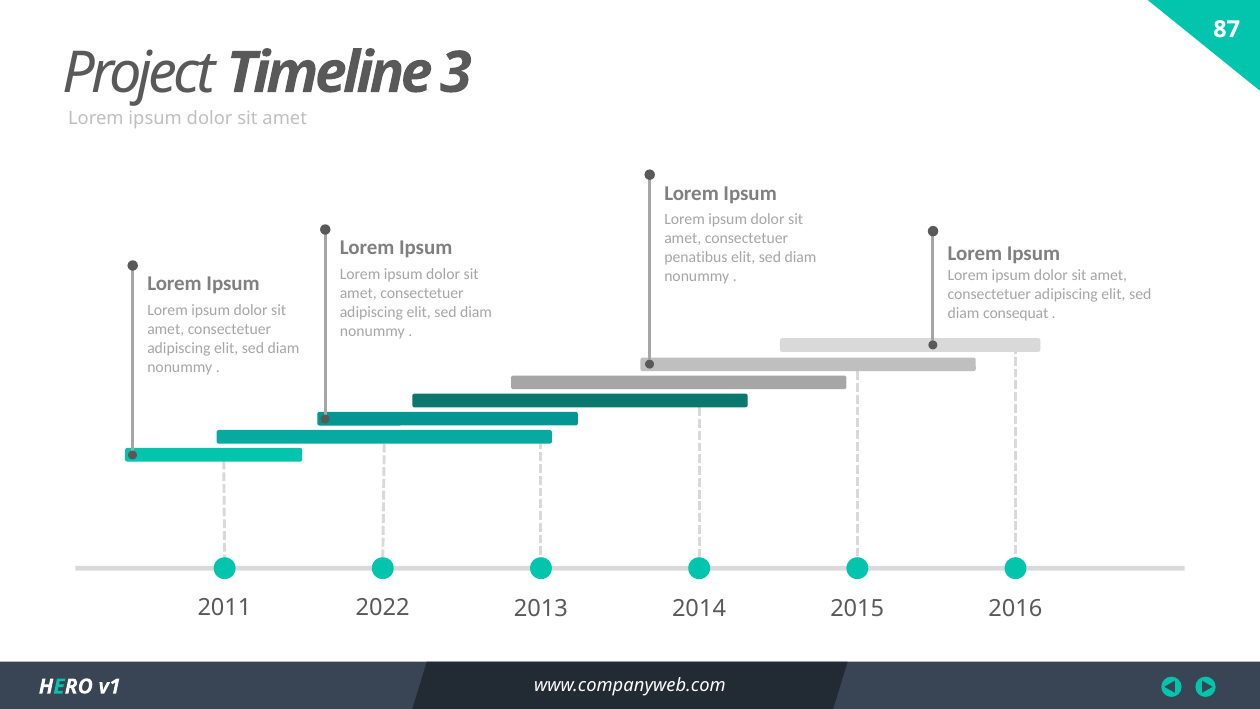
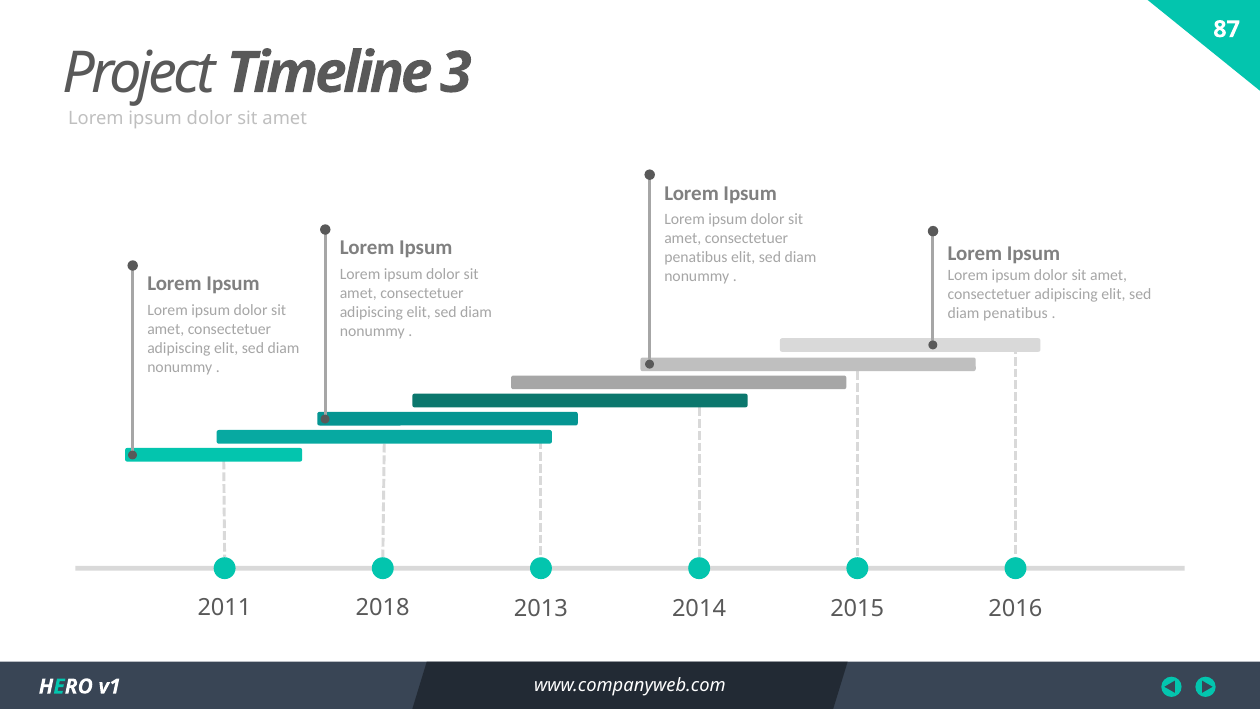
diam consequat: consequat -> penatibus (1016, 313)
2022: 2022 -> 2018 (383, 608)
